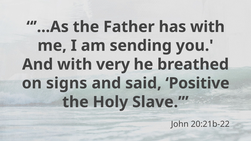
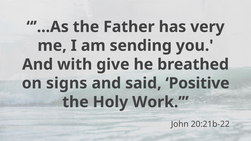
has with: with -> very (207, 27)
very: very -> give (113, 65)
Slave: Slave -> Work (160, 102)
